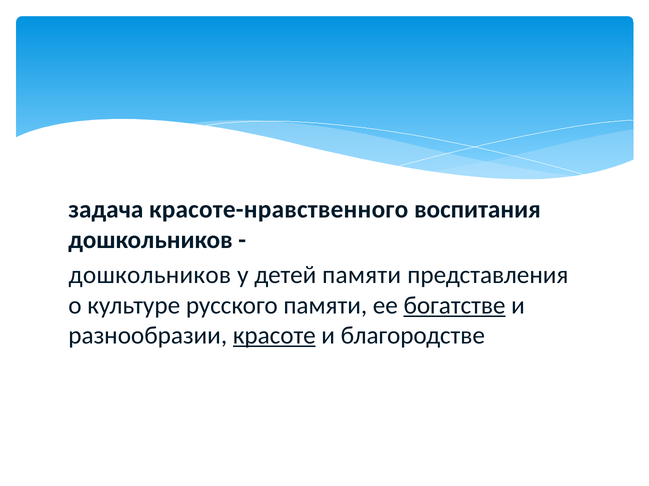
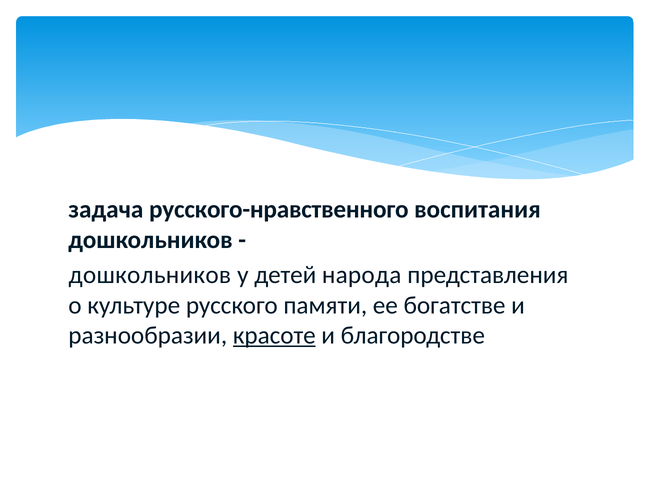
красоте-нравственного: красоте-нравственного -> русского-нравственного (279, 210)
детей памяти: памяти -> народа (362, 276)
богатстве underline: present -> none (455, 306)
